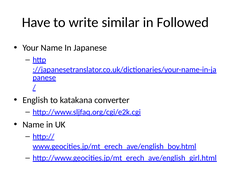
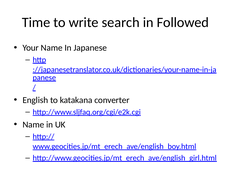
Have: Have -> Time (36, 22)
similar: similar -> search (121, 22)
